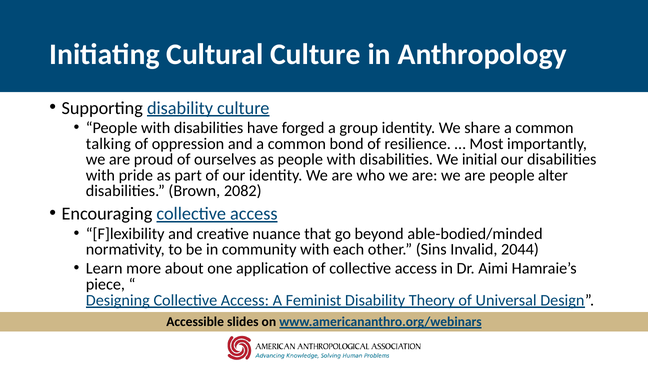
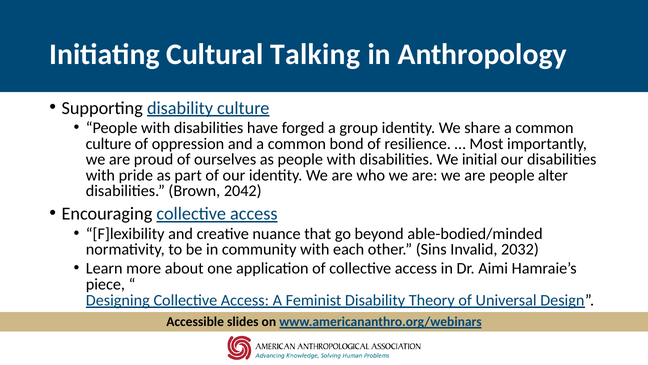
Cultural Culture: Culture -> Talking (315, 54)
talking: talking -> culture (109, 143)
2082: 2082 -> 2042 (243, 191)
2044: 2044 -> 2032 (520, 249)
